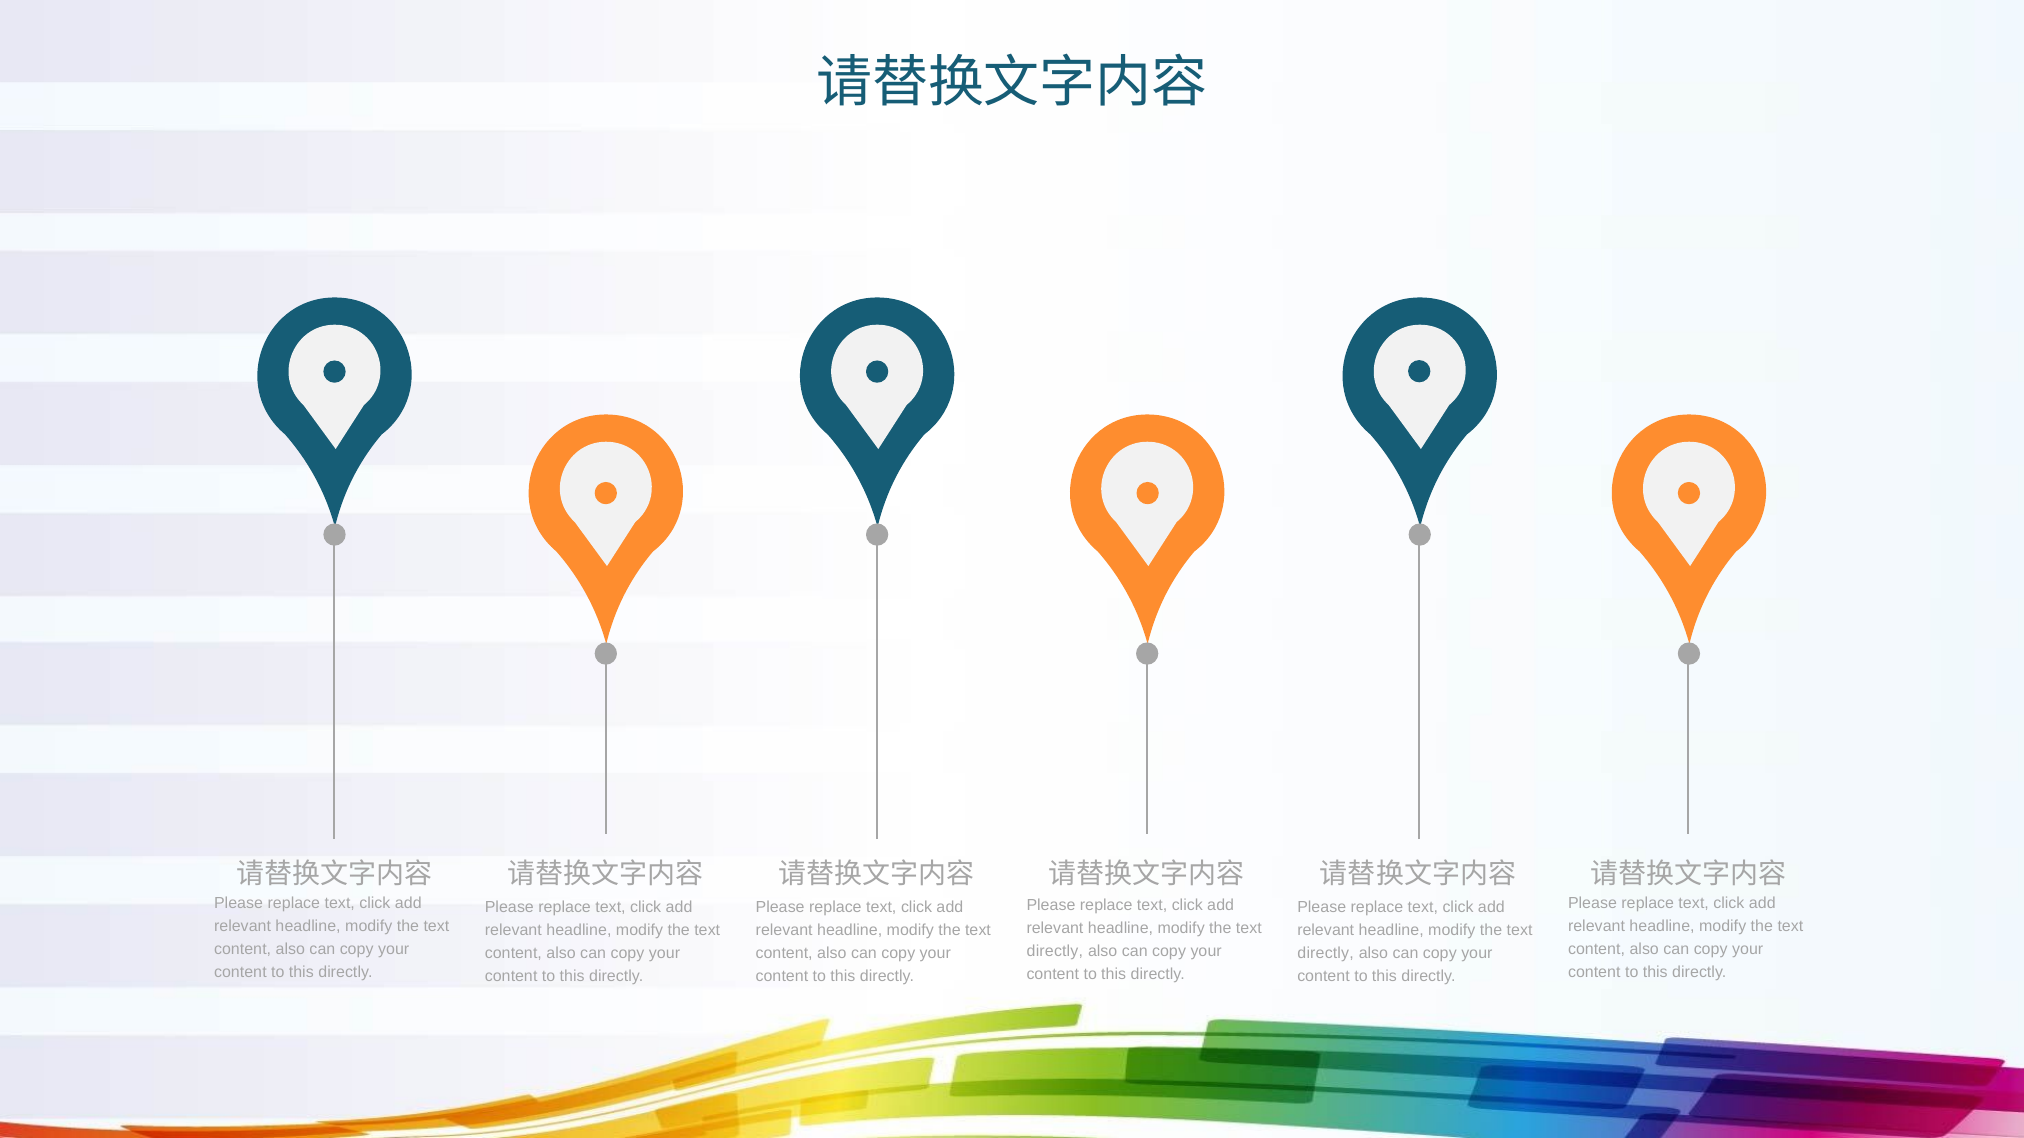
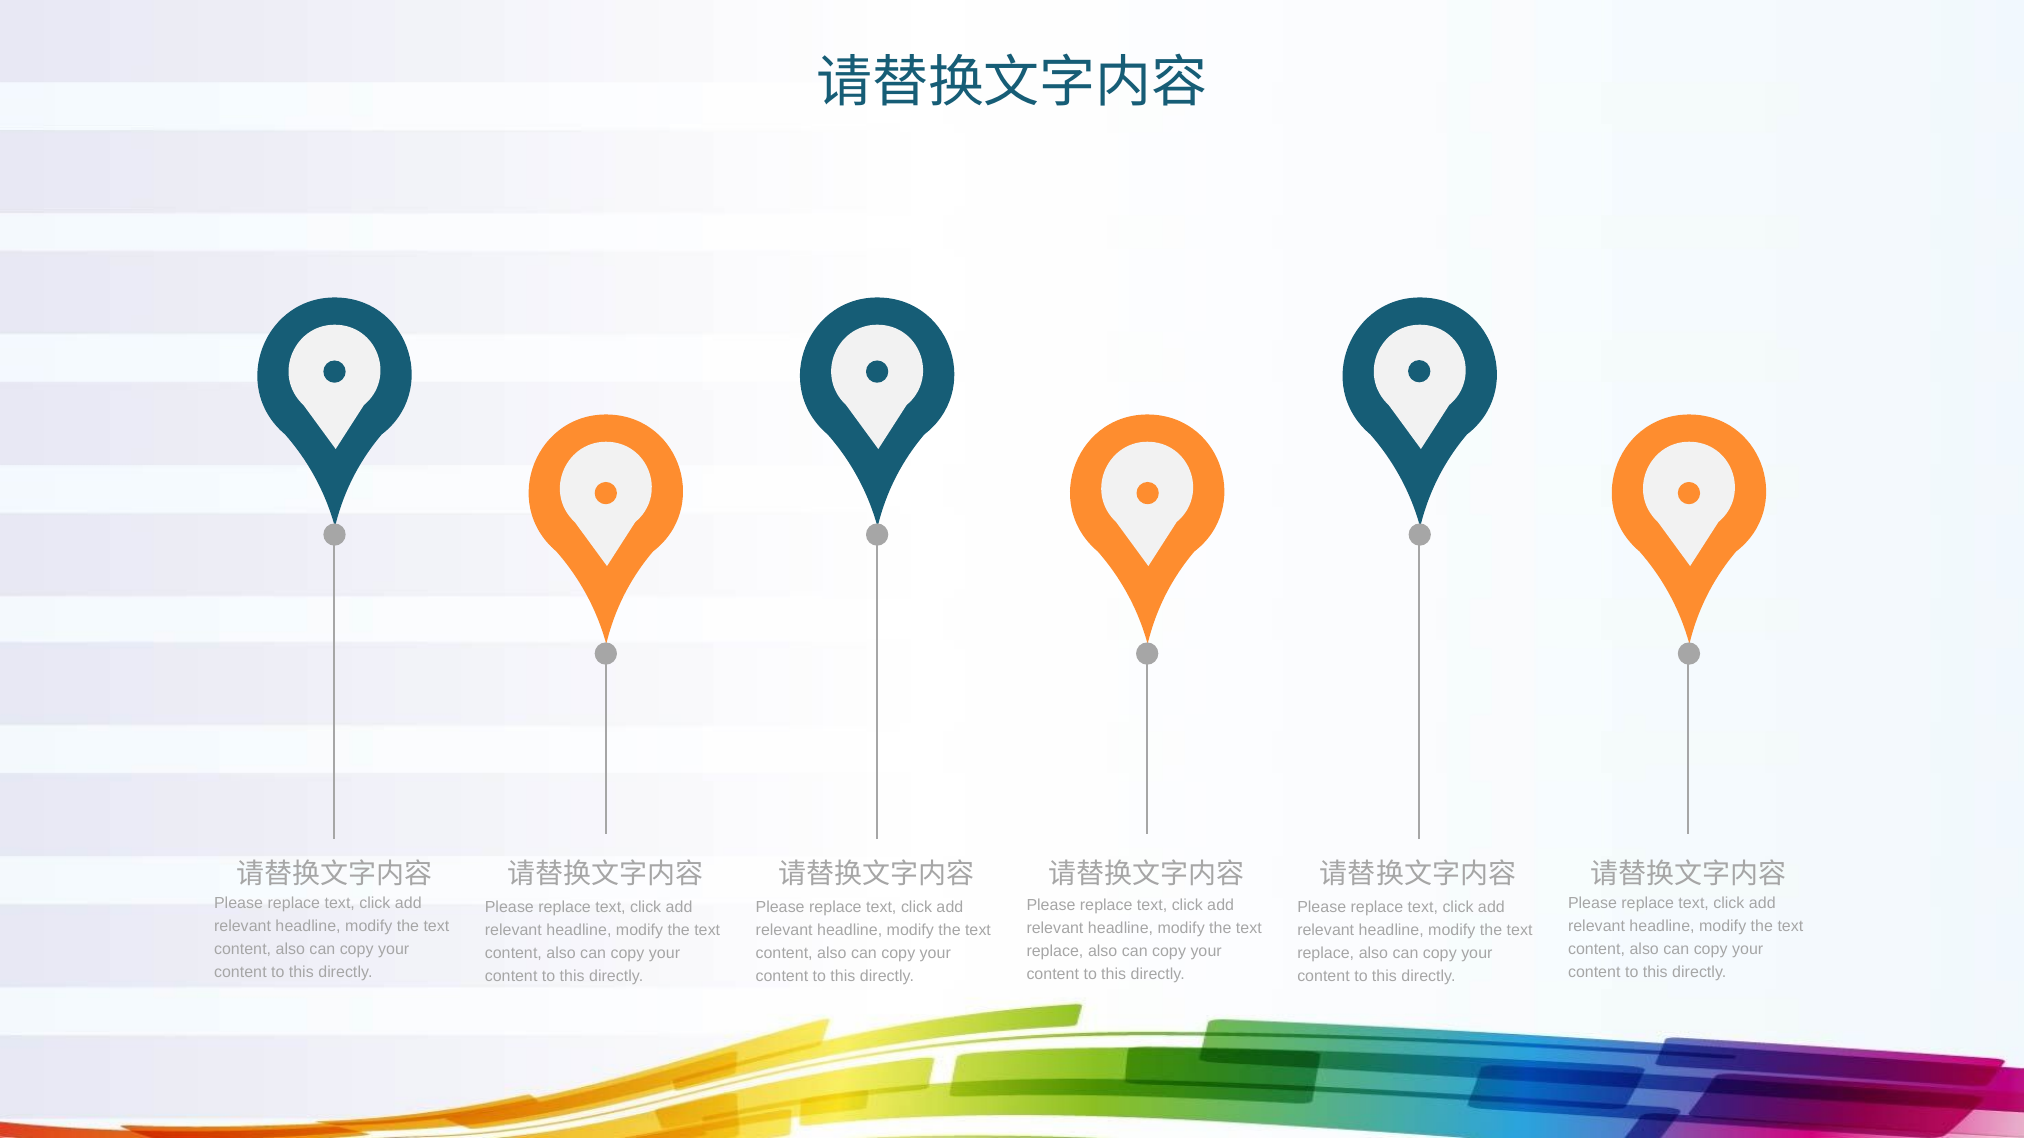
directly: directly -> replace (1055, 952)
directly: directly -> replace (1326, 954)
